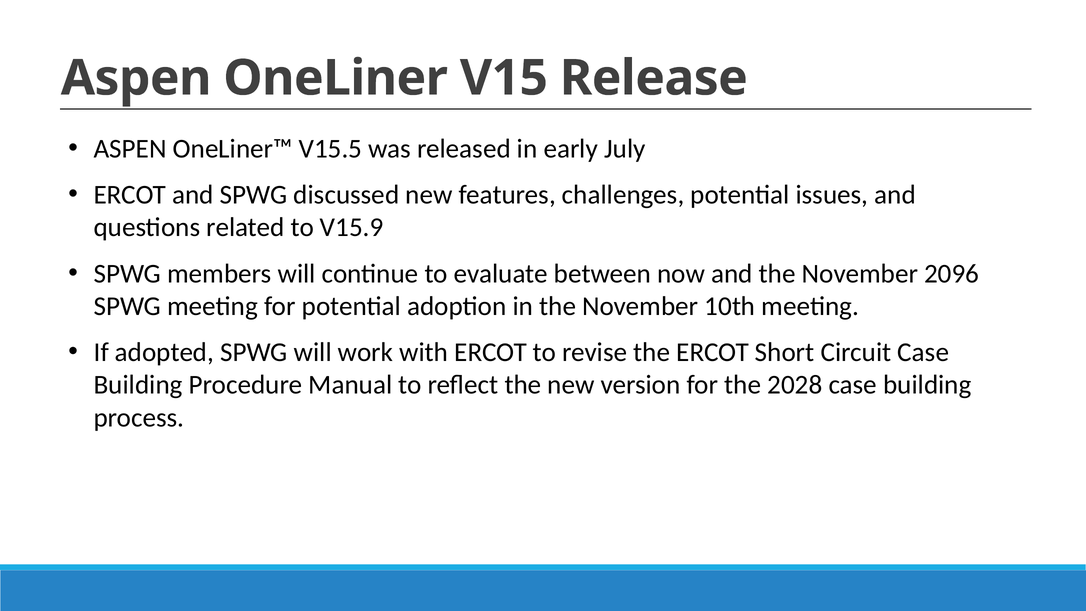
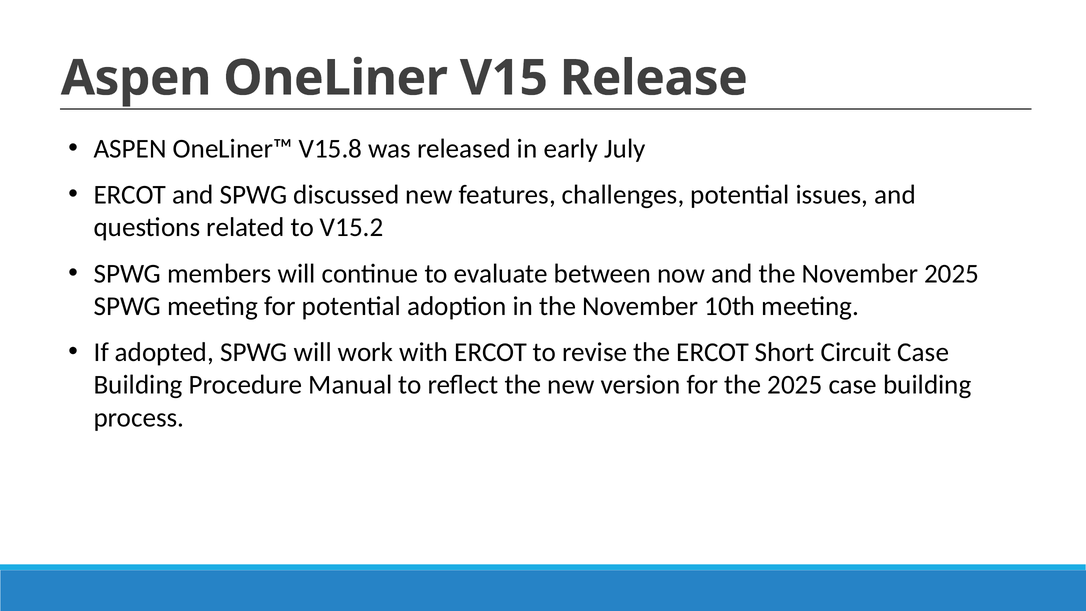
V15.5: V15.5 -> V15.8 (330, 149)
V15.9: V15.9 -> V15.2 (352, 227)
November 2096: 2096 -> 2025 (952, 274)
the 2028: 2028 -> 2025 (795, 385)
